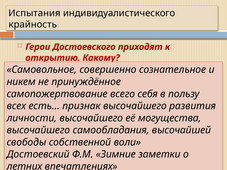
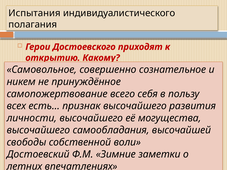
крайность: крайность -> полагания (33, 24)
